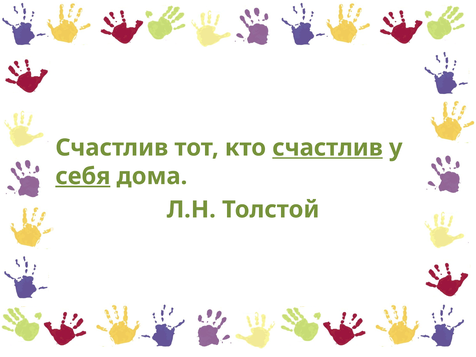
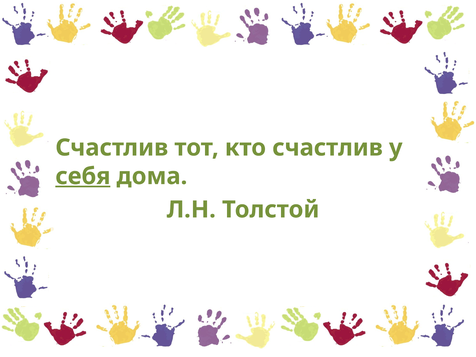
счастлив underline: present -> none (328, 148)
